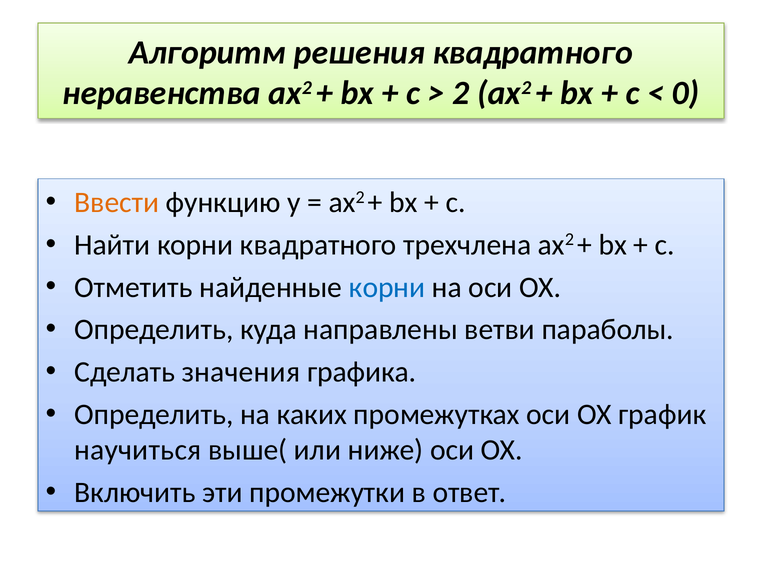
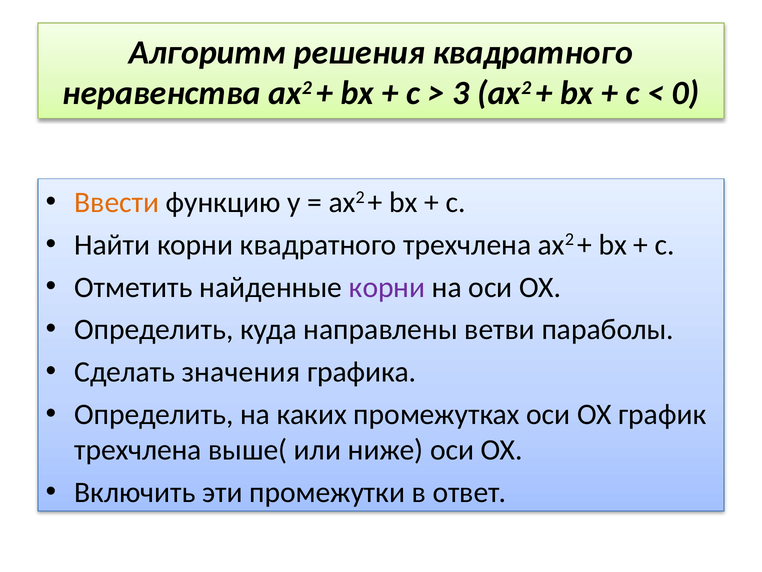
2: 2 -> 3 (461, 93)
корни colour: blue -> purple (387, 287)
научиться: научиться -> трехчлена (138, 450)
